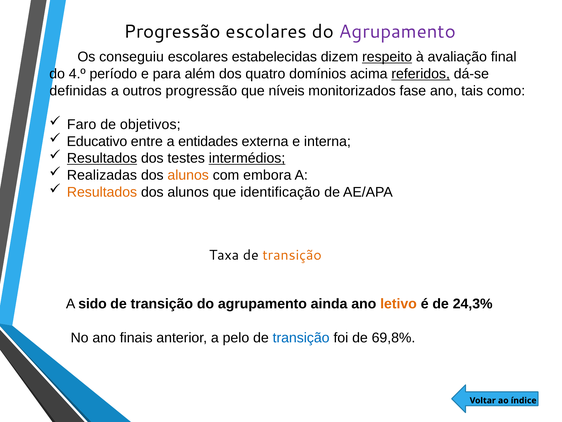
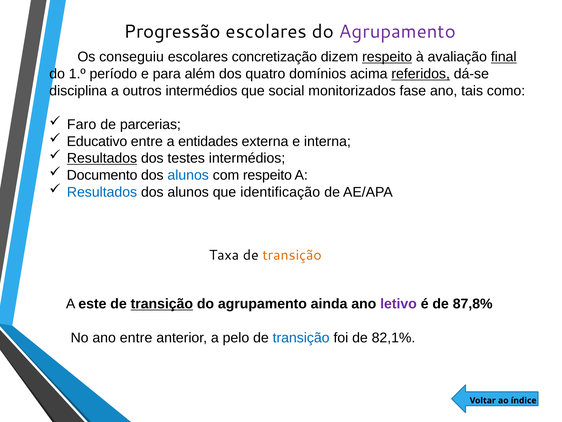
estabelecidas: estabelecidas -> concretização (274, 57)
final underline: none -> present (504, 57)
4.º: 4.º -> 1.º (77, 74)
definidas: definidas -> disciplina (78, 91)
outros progressão: progressão -> intermédios (201, 91)
níveis: níveis -> social (286, 91)
objetivos: objetivos -> parcerias (150, 124)
intermédios underline: present -> none (247, 158)
Realizadas: Realizadas -> Documento (102, 175)
alunos colour: orange -> blue (188, 175)
com embora: embora -> respeito (267, 175)
Resultados colour: orange -> blue (102, 192)
sido: sido -> este (92, 304)
transição underline: none -> present (162, 304)
letivo colour: orange -> purple (399, 304)
24,3%: 24,3% -> 87,8% (473, 304)
ano finais: finais -> entre (136, 337)
69,8%: 69,8% -> 82,1% (394, 337)
